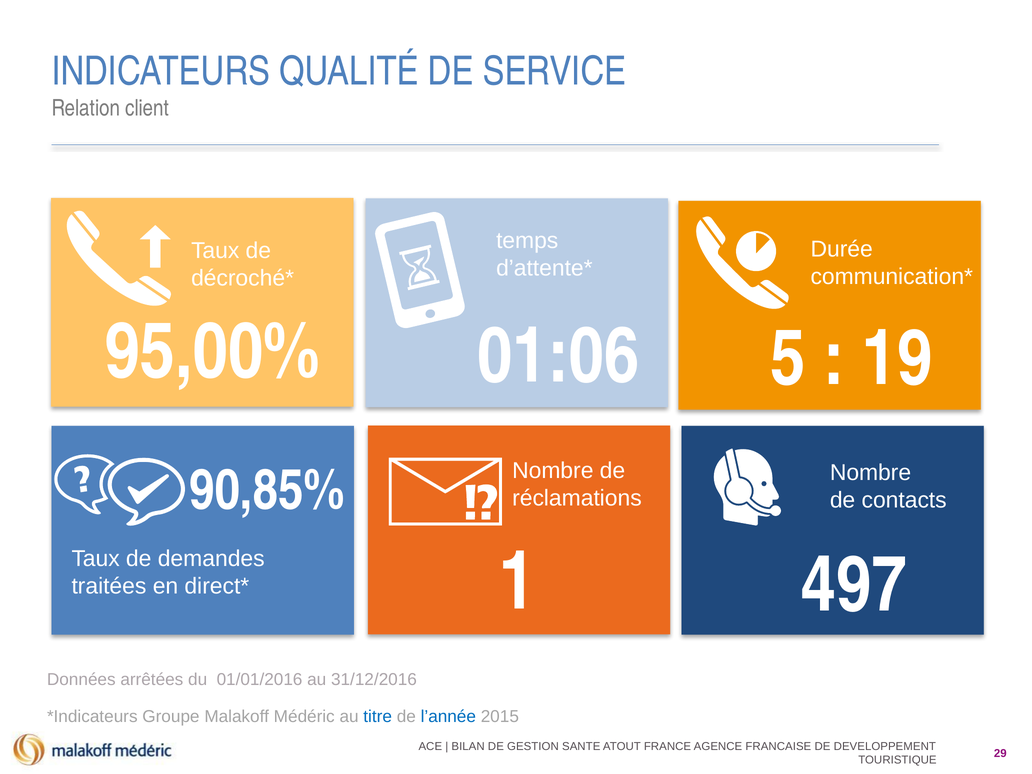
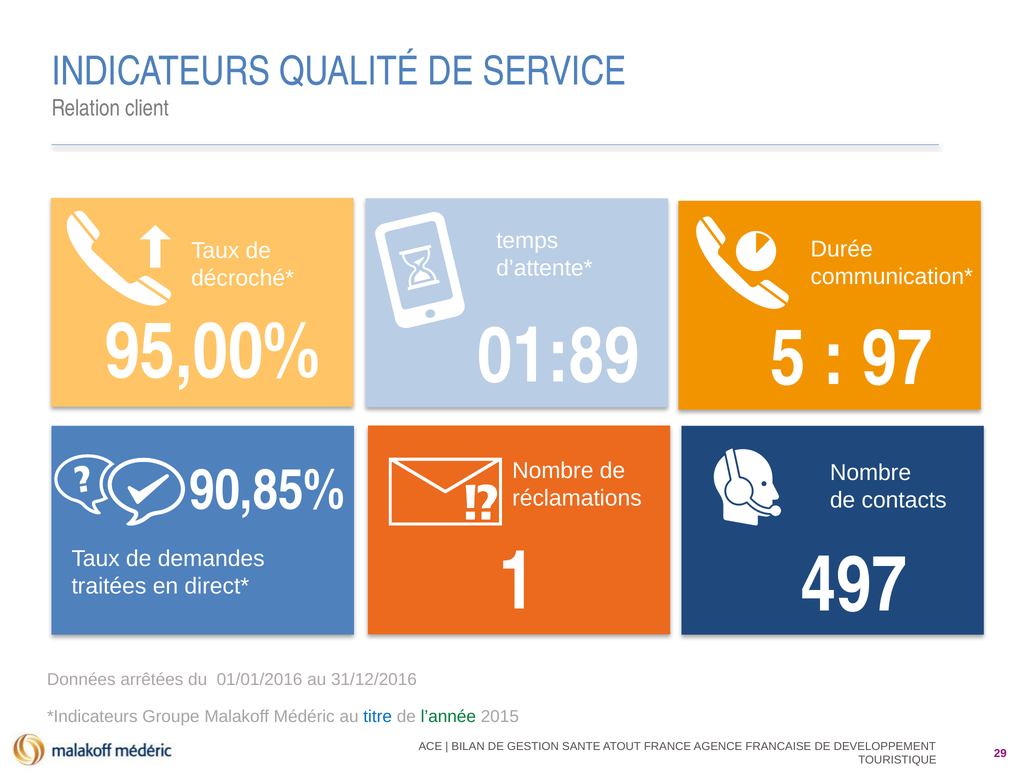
01:06: 01:06 -> 01:89 (558, 356)
19: 19 -> 97 (897, 359)
l’année colour: blue -> green (448, 716)
